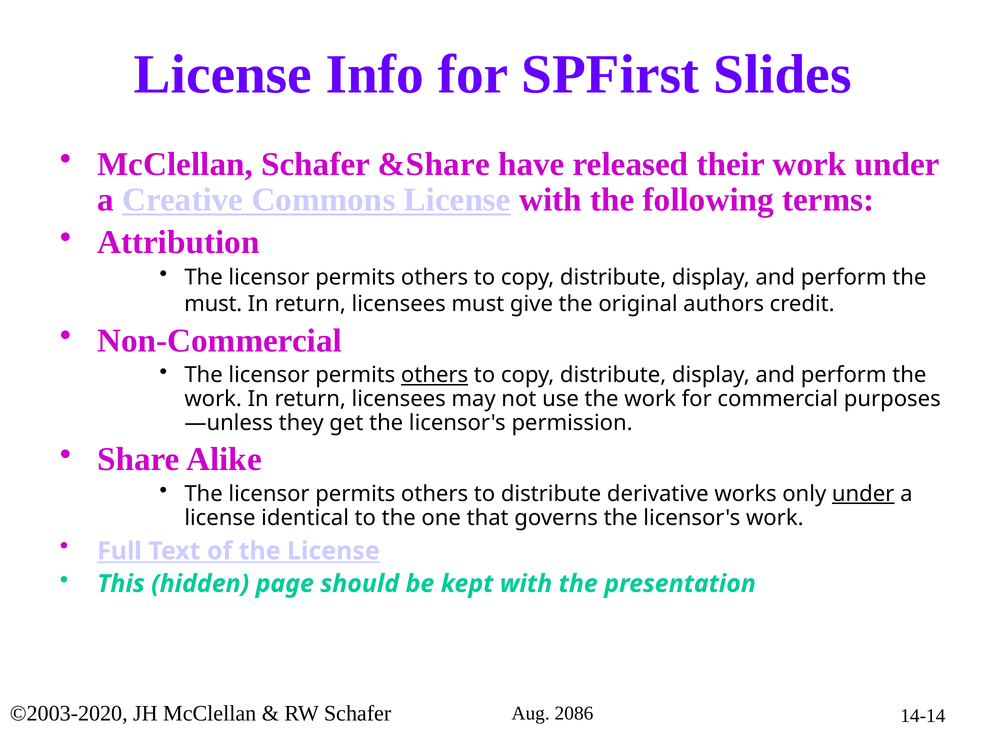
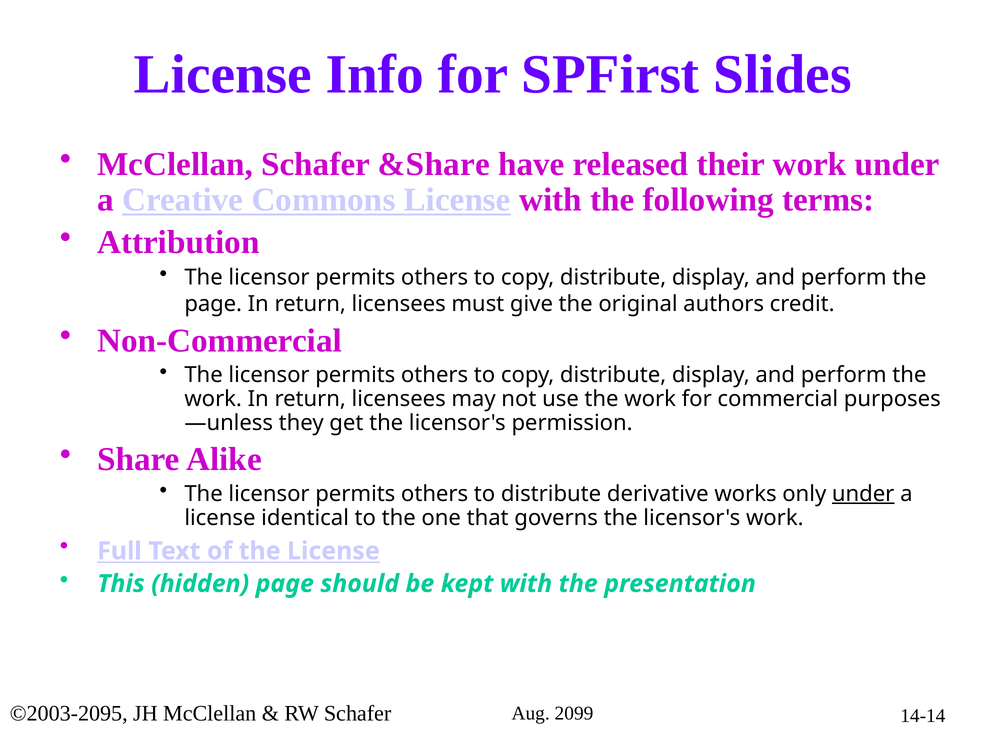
must: must -> page (213, 304)
others underline: present -> none (435, 375)
©2003-2020: ©2003-2020 -> ©2003-2095 (69, 713)
2086: 2086 -> 2099 (574, 713)
